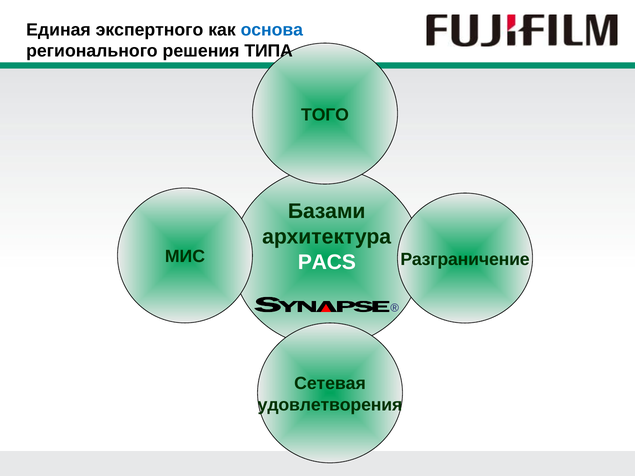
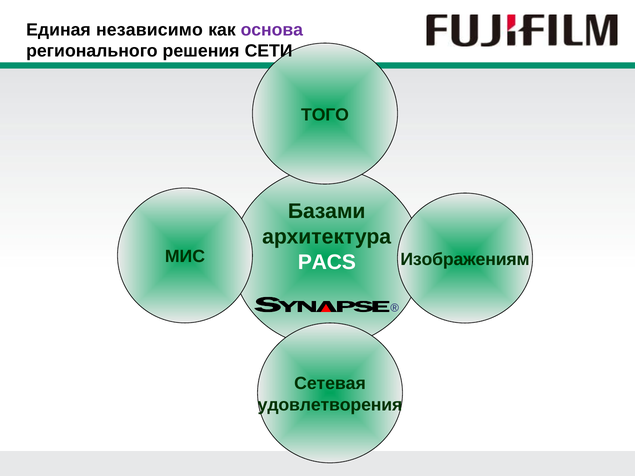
экспертного: экспертного -> независимо (149, 30)
основа colour: blue -> purple (272, 30)
ТИПА: ТИПА -> СЕТИ (269, 51)
Разграничение: Разграничение -> Изображениям (465, 259)
